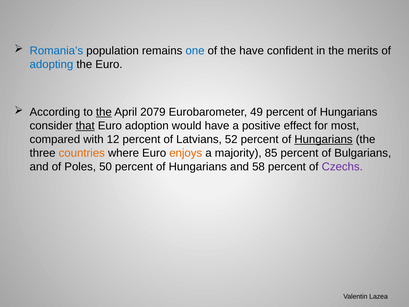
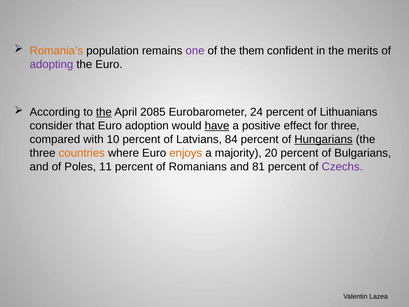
Romania’s colour: blue -> orange (56, 51)
one colour: blue -> purple (195, 51)
the have: have -> them (252, 51)
adopting colour: blue -> purple (51, 64)
2079: 2079 -> 2085 (153, 112)
49: 49 -> 24 (257, 112)
Hungarians: Hungarians -> Lithuanians (349, 112)
that underline: present -> none (85, 126)
have underline: none -> present (217, 126)
for most: most -> three (345, 126)
12: 12 -> 10 (113, 139)
52: 52 -> 84 (231, 139)
85: 85 -> 20 (271, 153)
50: 50 -> 11 (106, 167)
Hungarians: Hungarians -> Romanians (198, 167)
58: 58 -> 81 (258, 167)
